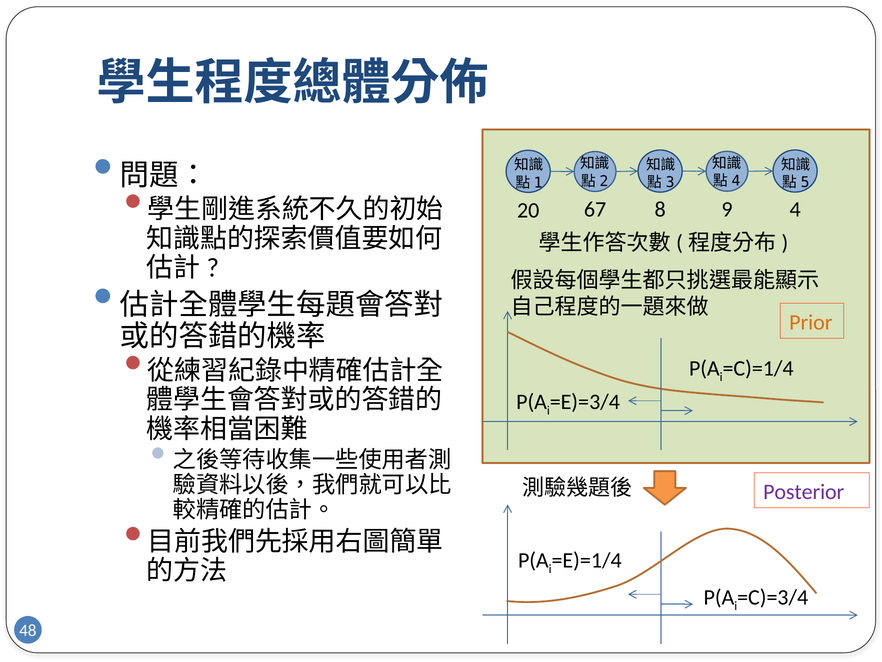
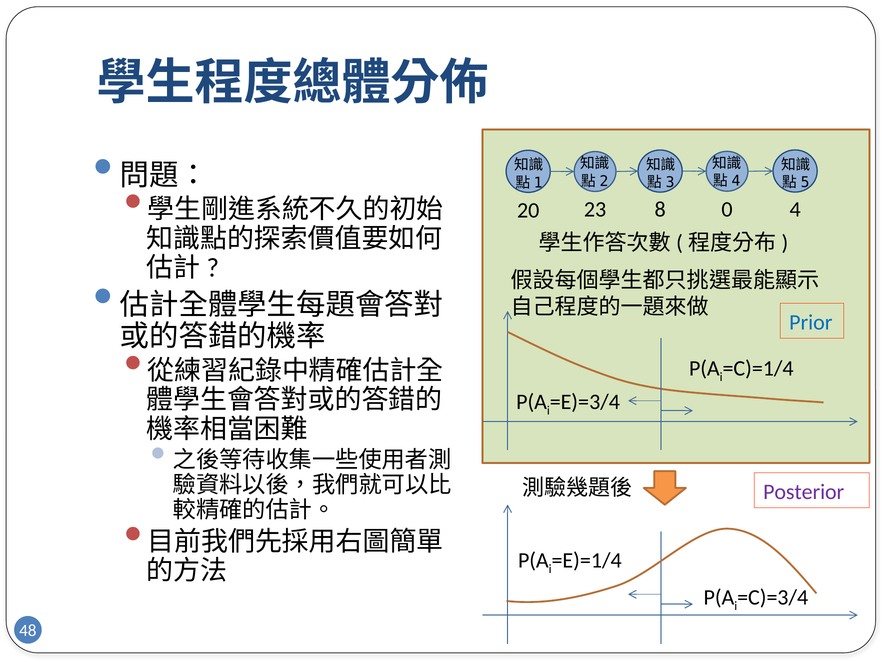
67: 67 -> 23 (595, 209)
9: 9 -> 0 (727, 209)
Prior colour: orange -> blue (811, 322)
